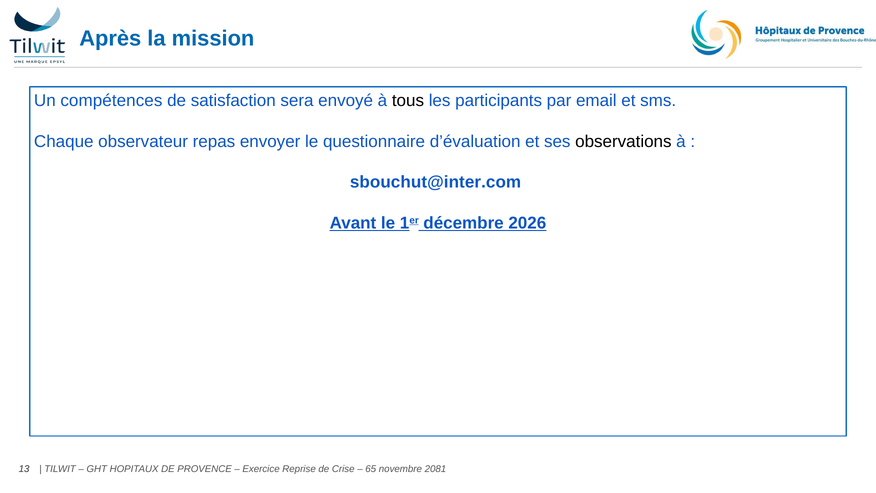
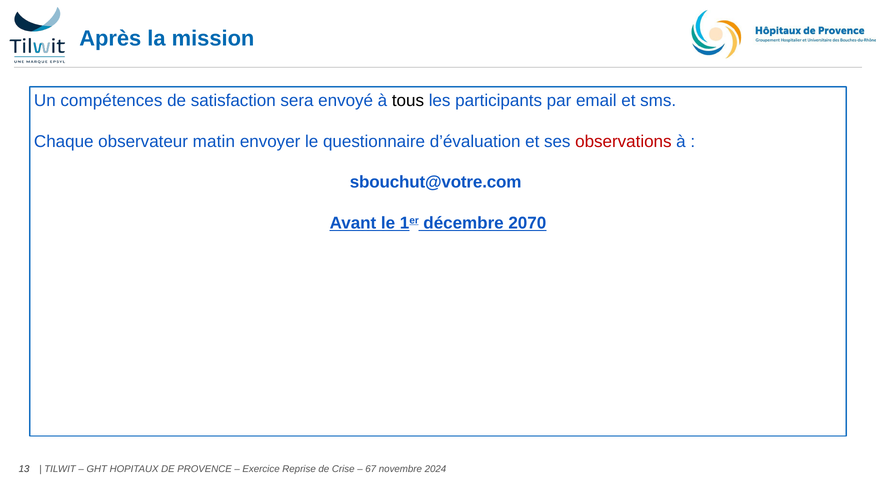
repas: repas -> matin (214, 141)
observations colour: black -> red (623, 141)
sbouchut@inter.com: sbouchut@inter.com -> sbouchut@votre.com (436, 182)
2026: 2026 -> 2070 (527, 223)
65: 65 -> 67 (371, 469)
2081: 2081 -> 2024 (435, 469)
